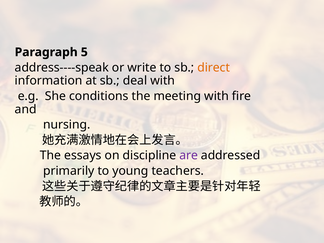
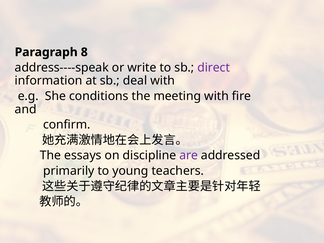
5: 5 -> 8 (84, 52)
direct colour: orange -> purple (214, 68)
nursing: nursing -> confirm (67, 125)
